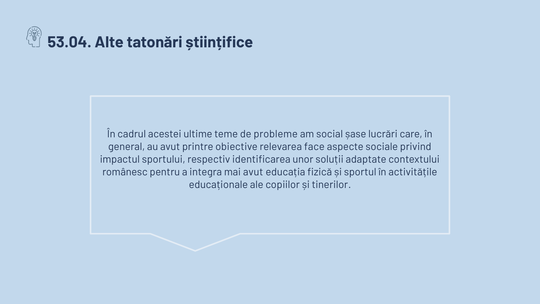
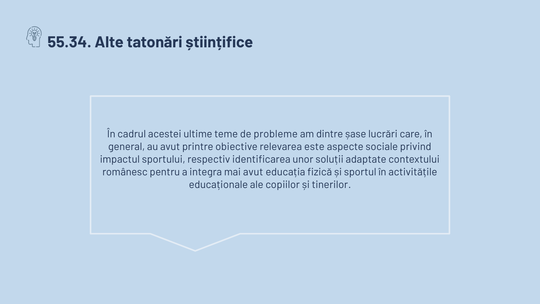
53.04: 53.04 -> 55.34 (69, 42)
social: social -> dintre (330, 134)
face: face -> este (314, 147)
